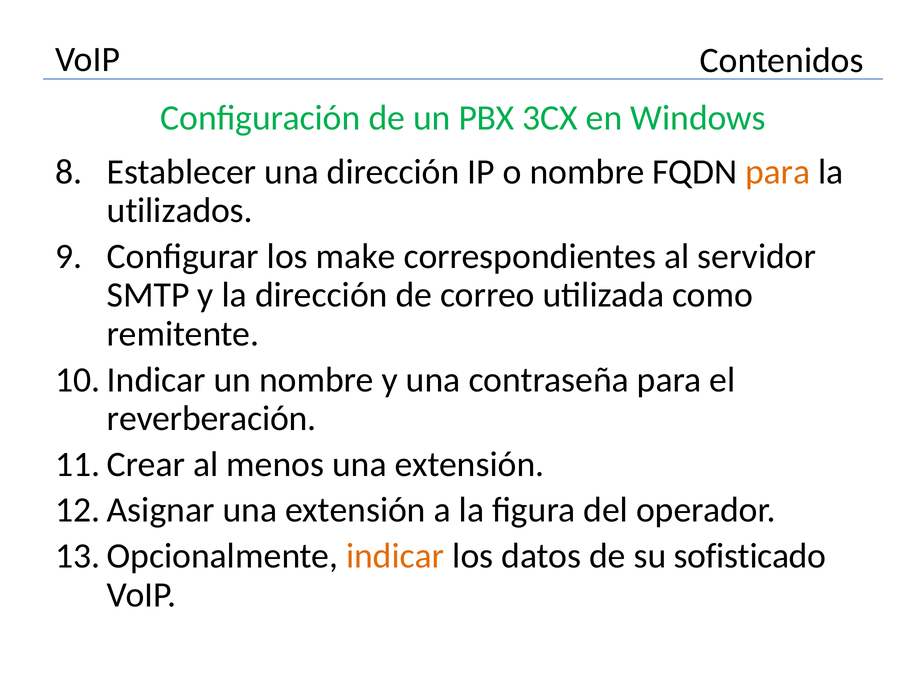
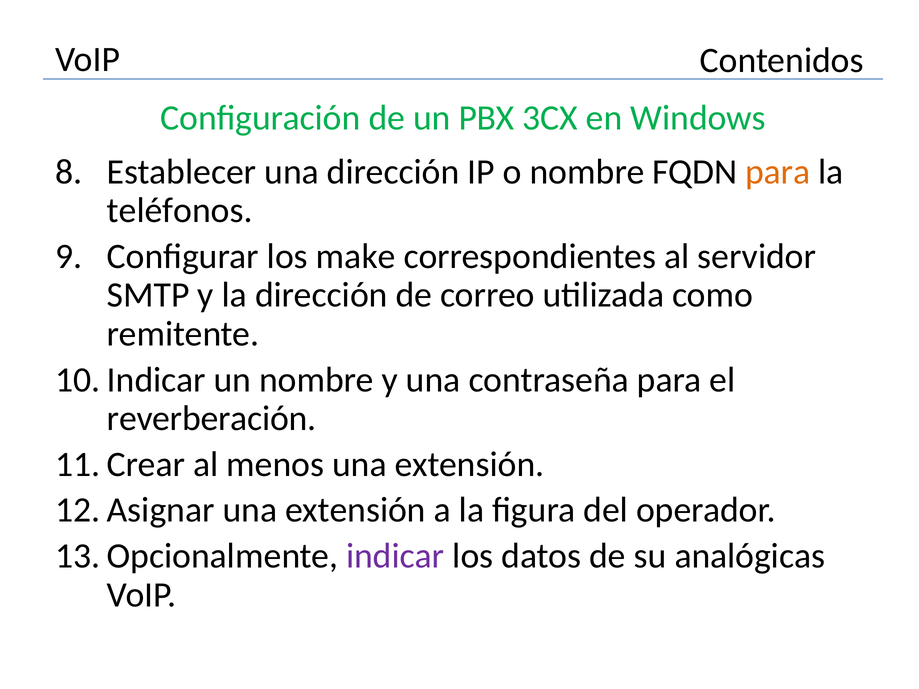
utilizados: utilizados -> teléfonos (180, 211)
indicar colour: orange -> purple (395, 556)
sofisticado: sofisticado -> analógicas (750, 556)
